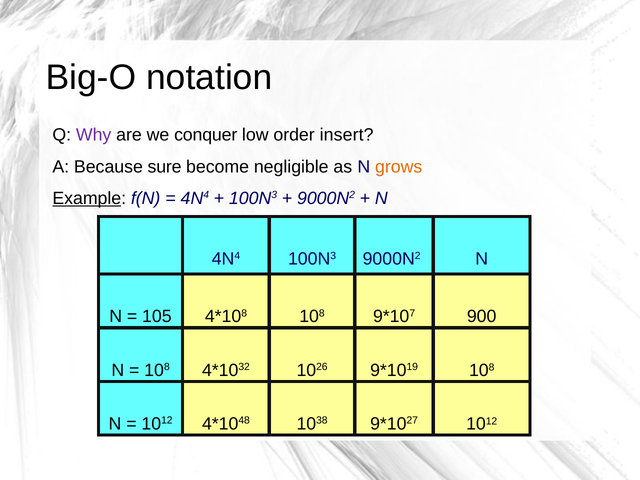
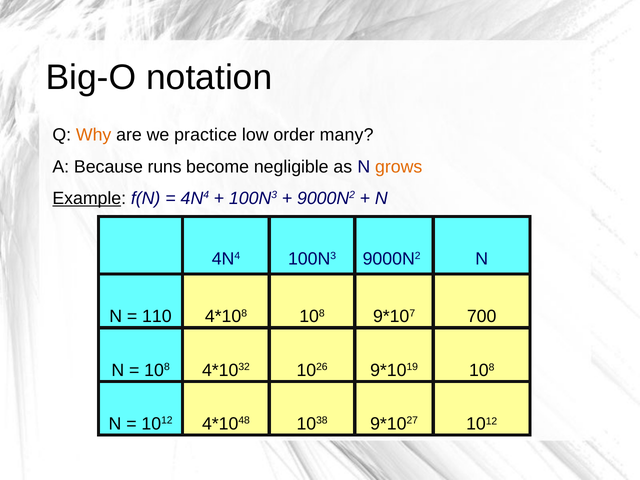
Why colour: purple -> orange (94, 135)
conquer: conquer -> practice (206, 135)
insert: insert -> many (347, 135)
sure: sure -> runs (165, 167)
105: 105 -> 110 (157, 317)
900: 900 -> 700 (482, 317)
